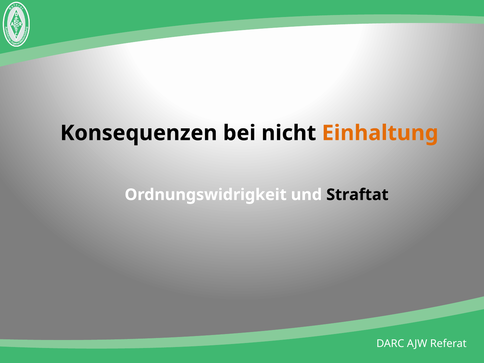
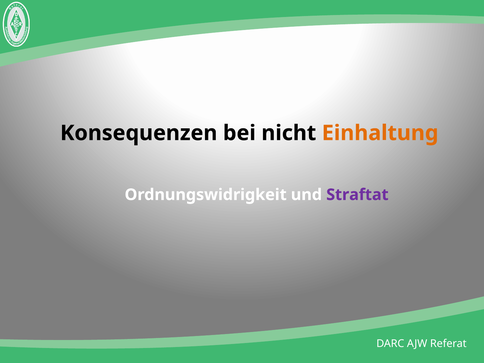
Straftat colour: black -> purple (357, 195)
